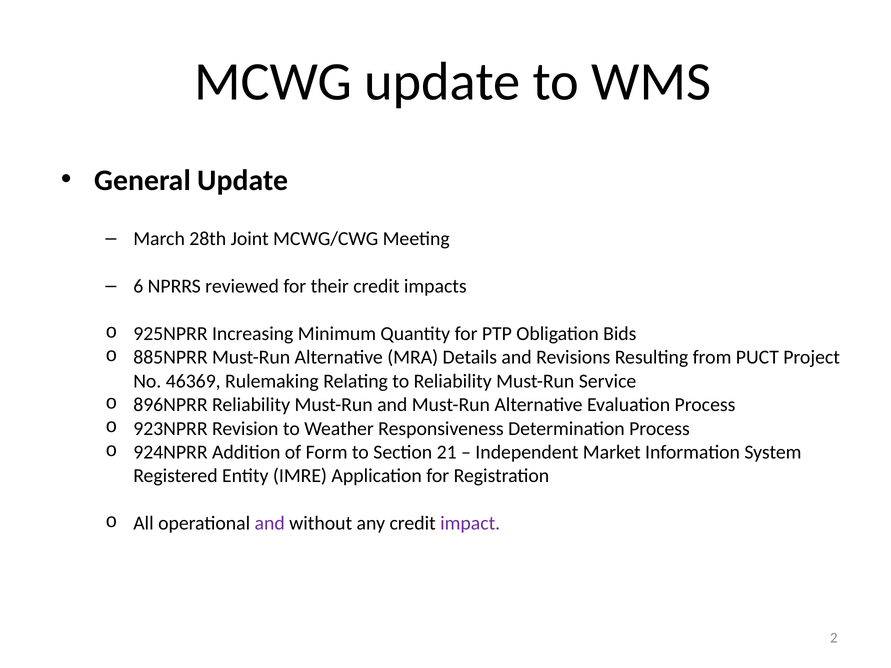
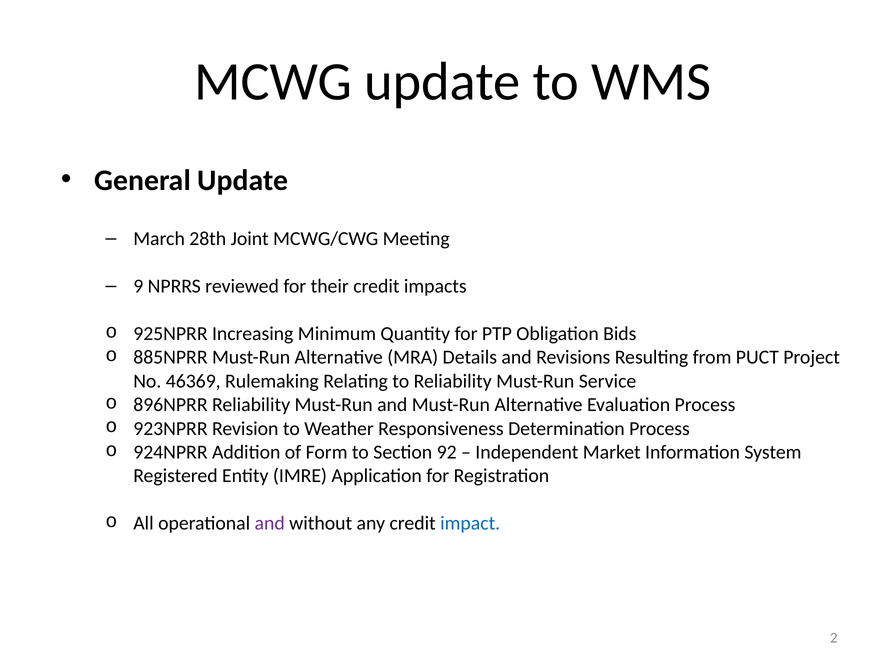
6: 6 -> 9 (138, 286)
21: 21 -> 92 (447, 452)
impact colour: purple -> blue (470, 524)
